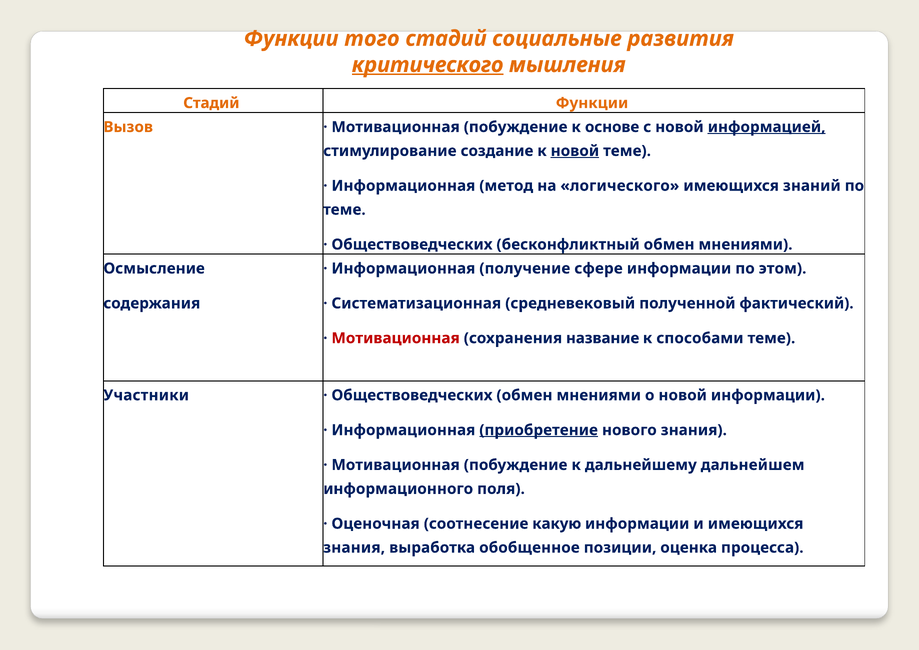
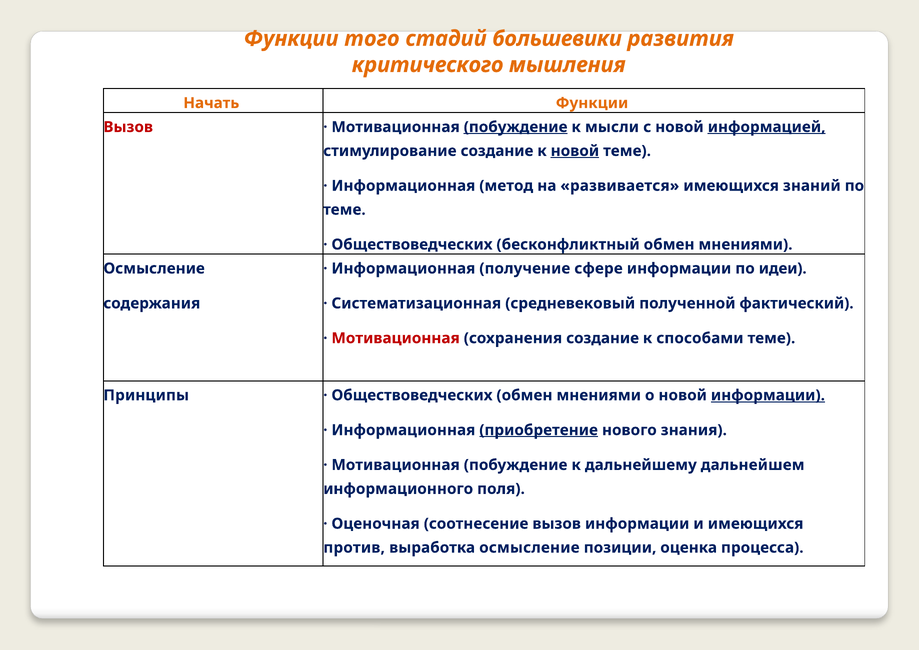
социальные: социальные -> большевики (557, 39)
критического underline: present -> none (428, 65)
Стадий: Стадий -> Начать (211, 103)
Вызов colour: orange -> red (128, 127)
побуждение underline: none -> present (516, 127)
основе: основе -> мысли (612, 127)
логического: логического -> развивается (620, 186)
этом: этом -> идеи (783, 268)
сохранения название: название -> создание (603, 338)
Участники: Участники -> Принципы (146, 395)
информации underline: none -> present (768, 395)
соотнесение какую: какую -> вызов (557, 524)
знания: знания -> против (354, 548)
выработка обобщенное: обобщенное -> осмысление (529, 548)
